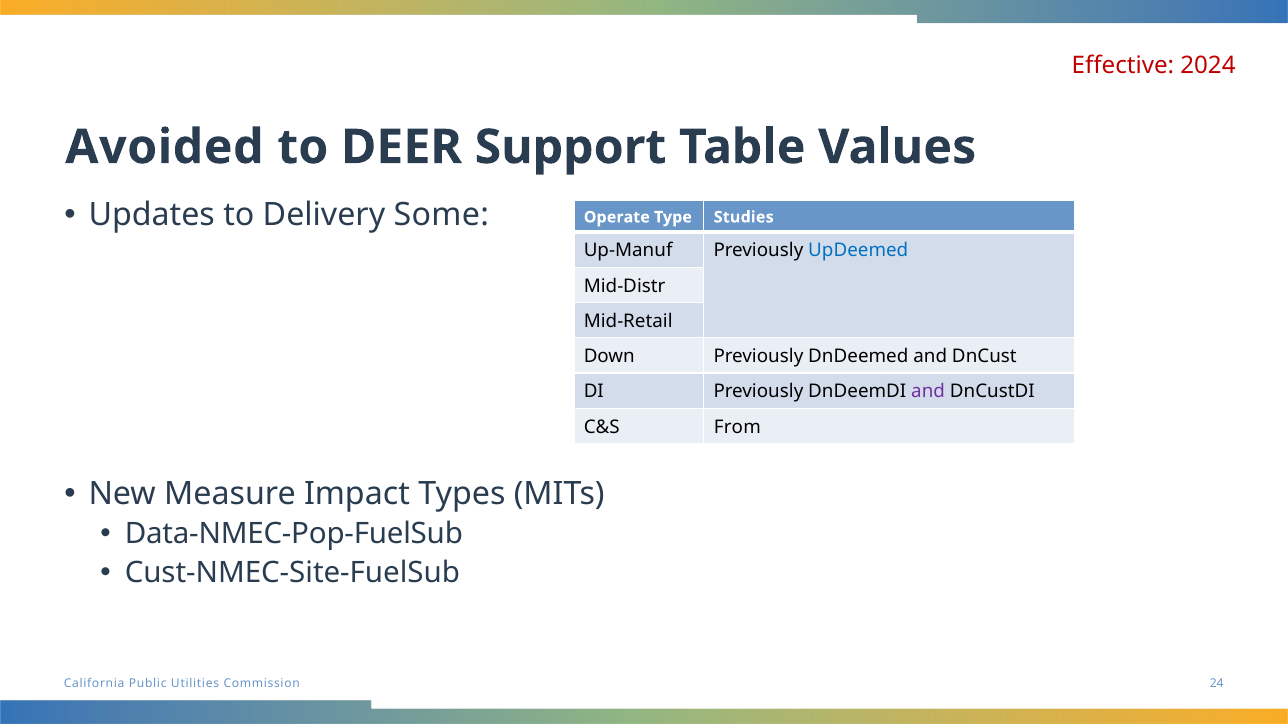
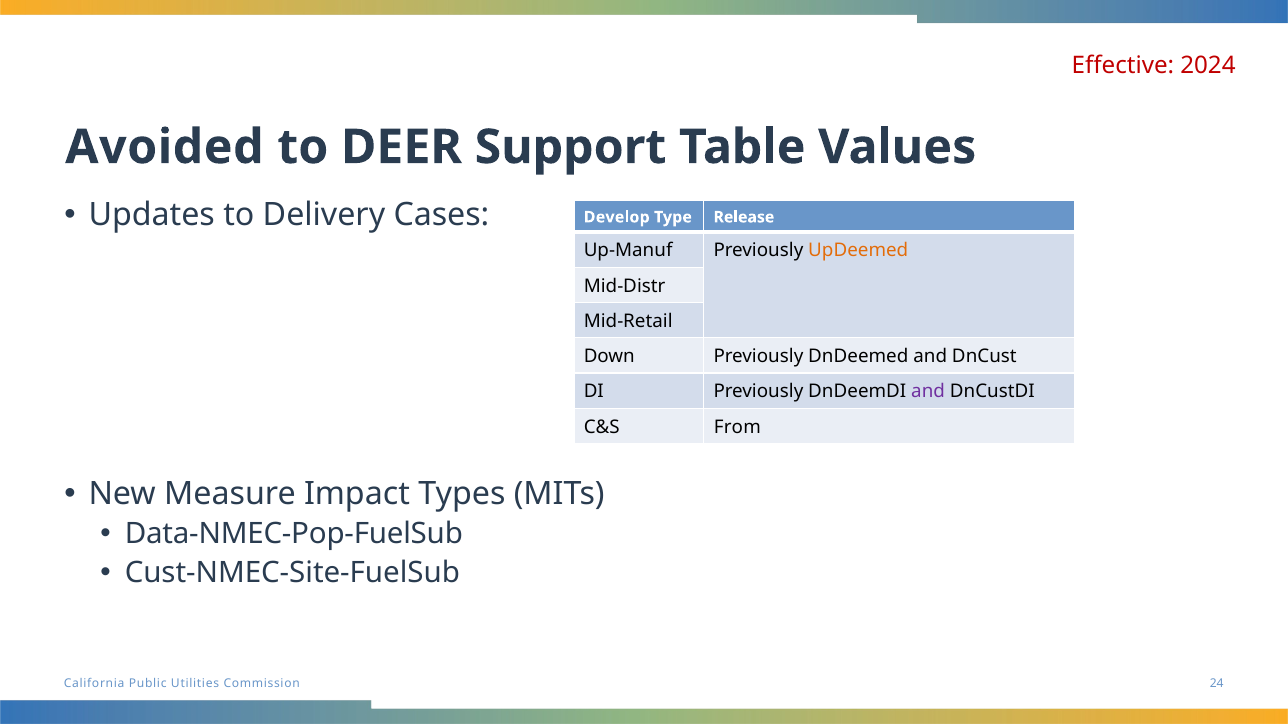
Some: Some -> Cases (441, 215)
Operate: Operate -> Develop (617, 217)
Studies: Studies -> Release (744, 217)
UpDeemed colour: blue -> orange (858, 251)
